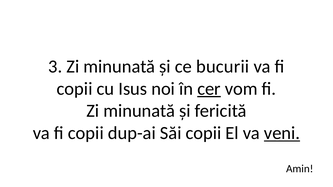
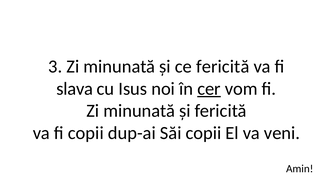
ce bucurii: bucurii -> fericită (223, 67)
copii: copii -> slava (75, 89)
veni underline: present -> none (282, 133)
